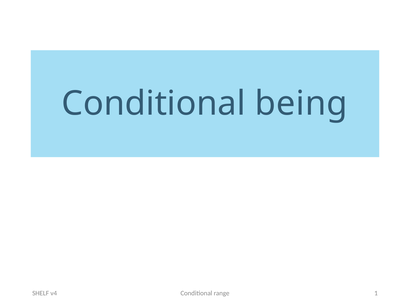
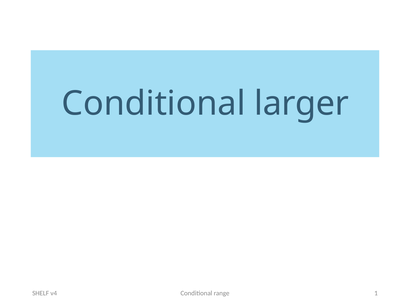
being: being -> larger (302, 104)
